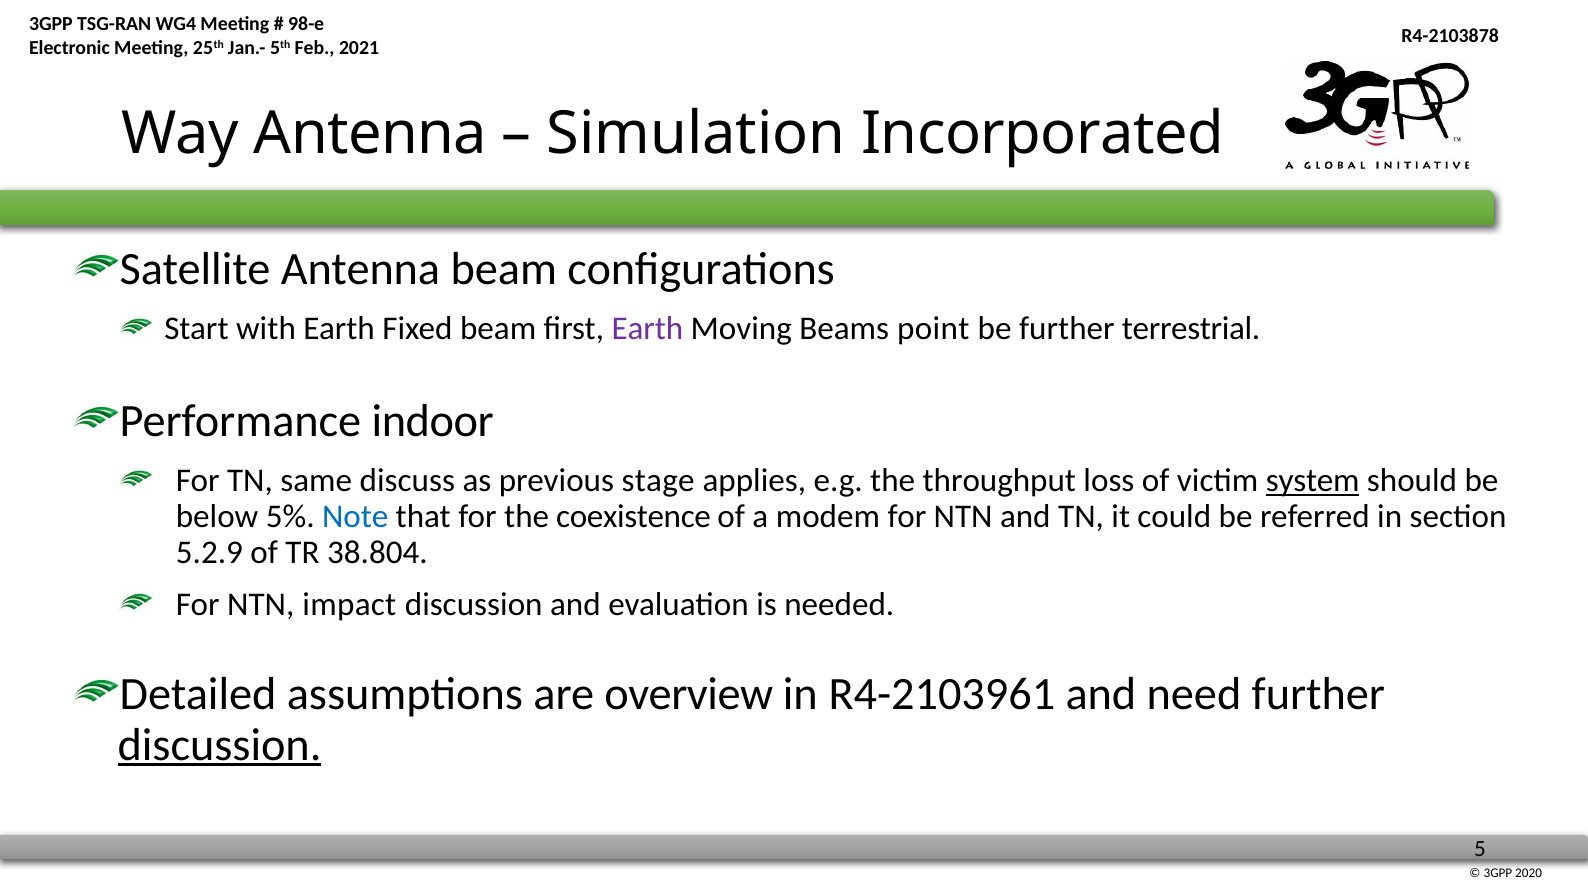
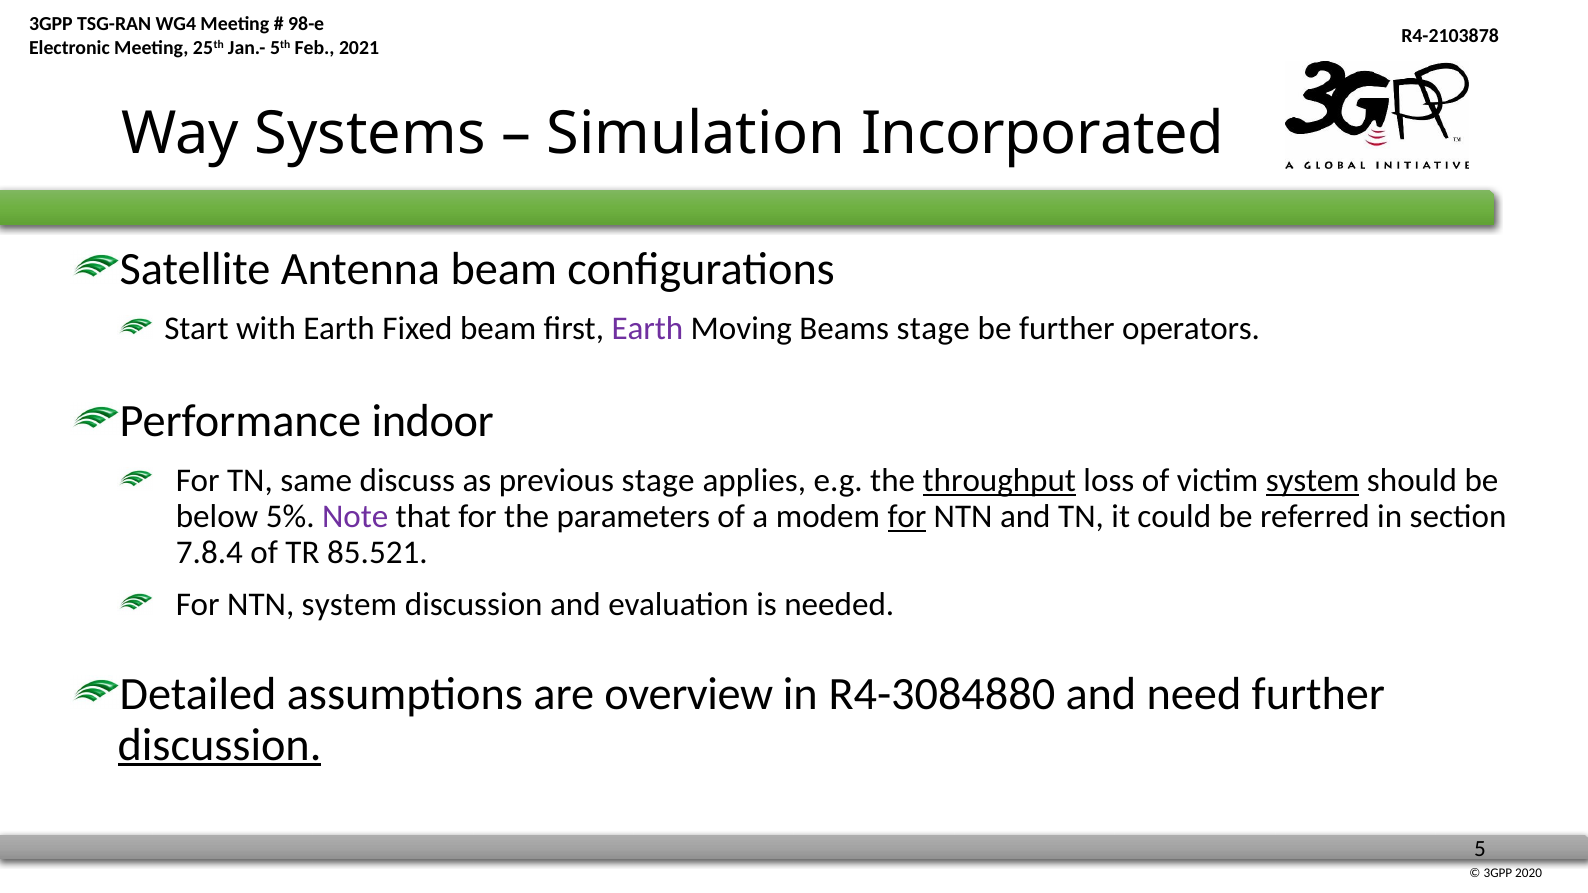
Way Antenna: Antenna -> Systems (370, 133)
Beams point: point -> stage (933, 329)
terrestrial: terrestrial -> operators (1191, 329)
throughput underline: none -> present (999, 481)
Note colour: blue -> purple (355, 517)
coexistence: coexistence -> parameters (633, 517)
for underline: none -> present (907, 517)
5.2.9: 5.2.9 -> 7.8.4 (209, 552)
38.804: 38.804 -> 85.521 (377, 552)
NTN impact: impact -> system (349, 605)
R4-2103961: R4-2103961 -> R4-3084880 (942, 695)
